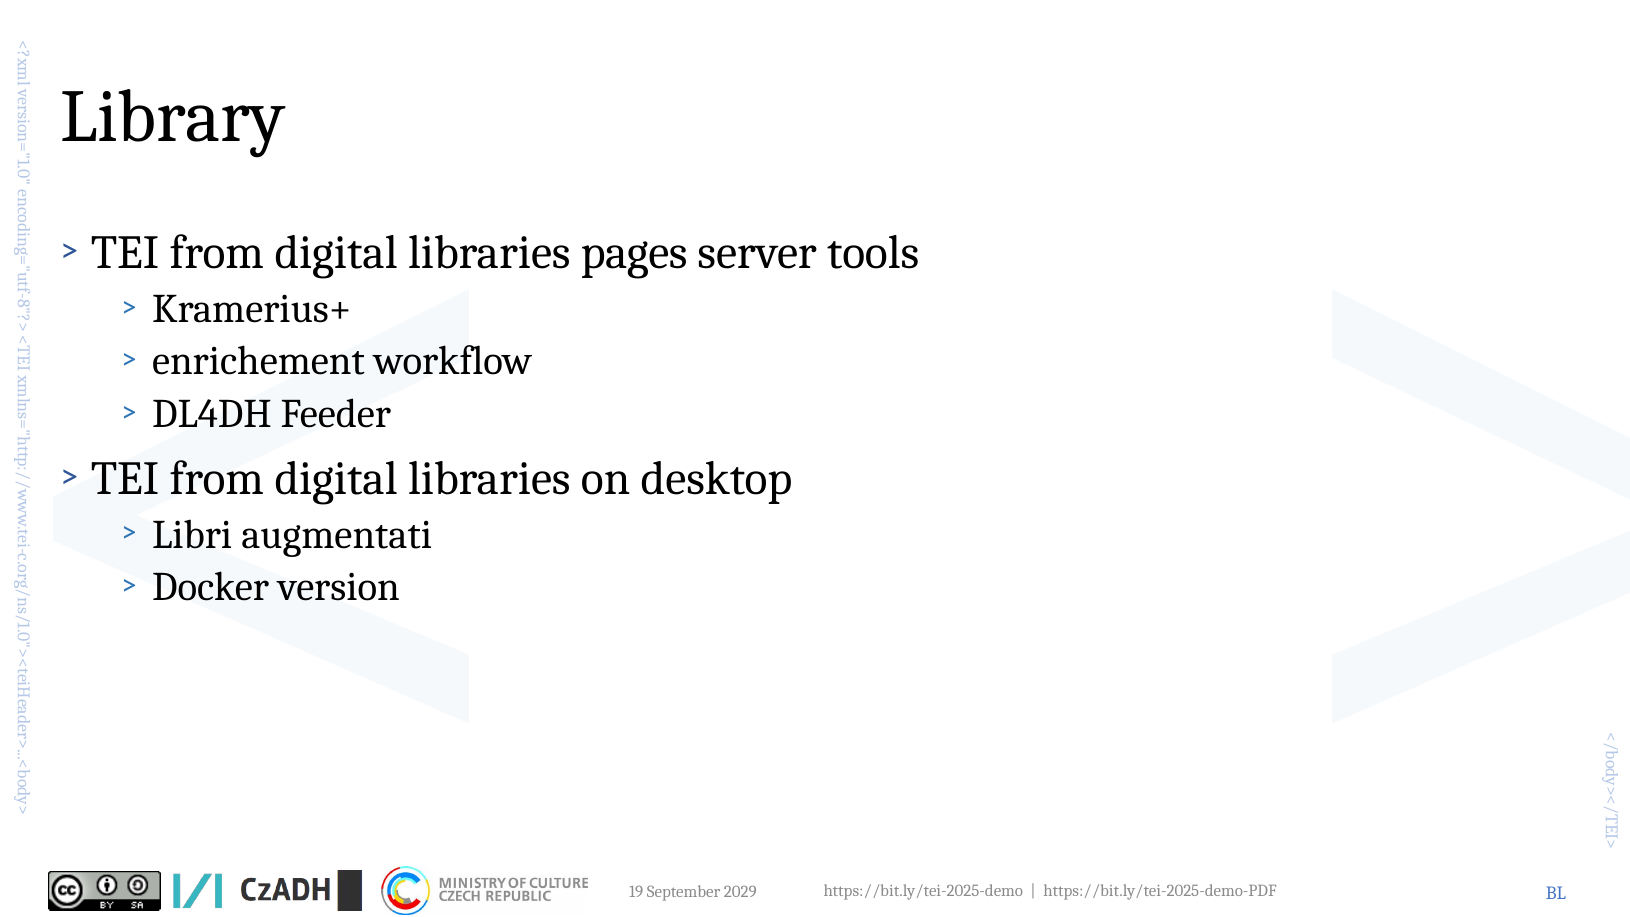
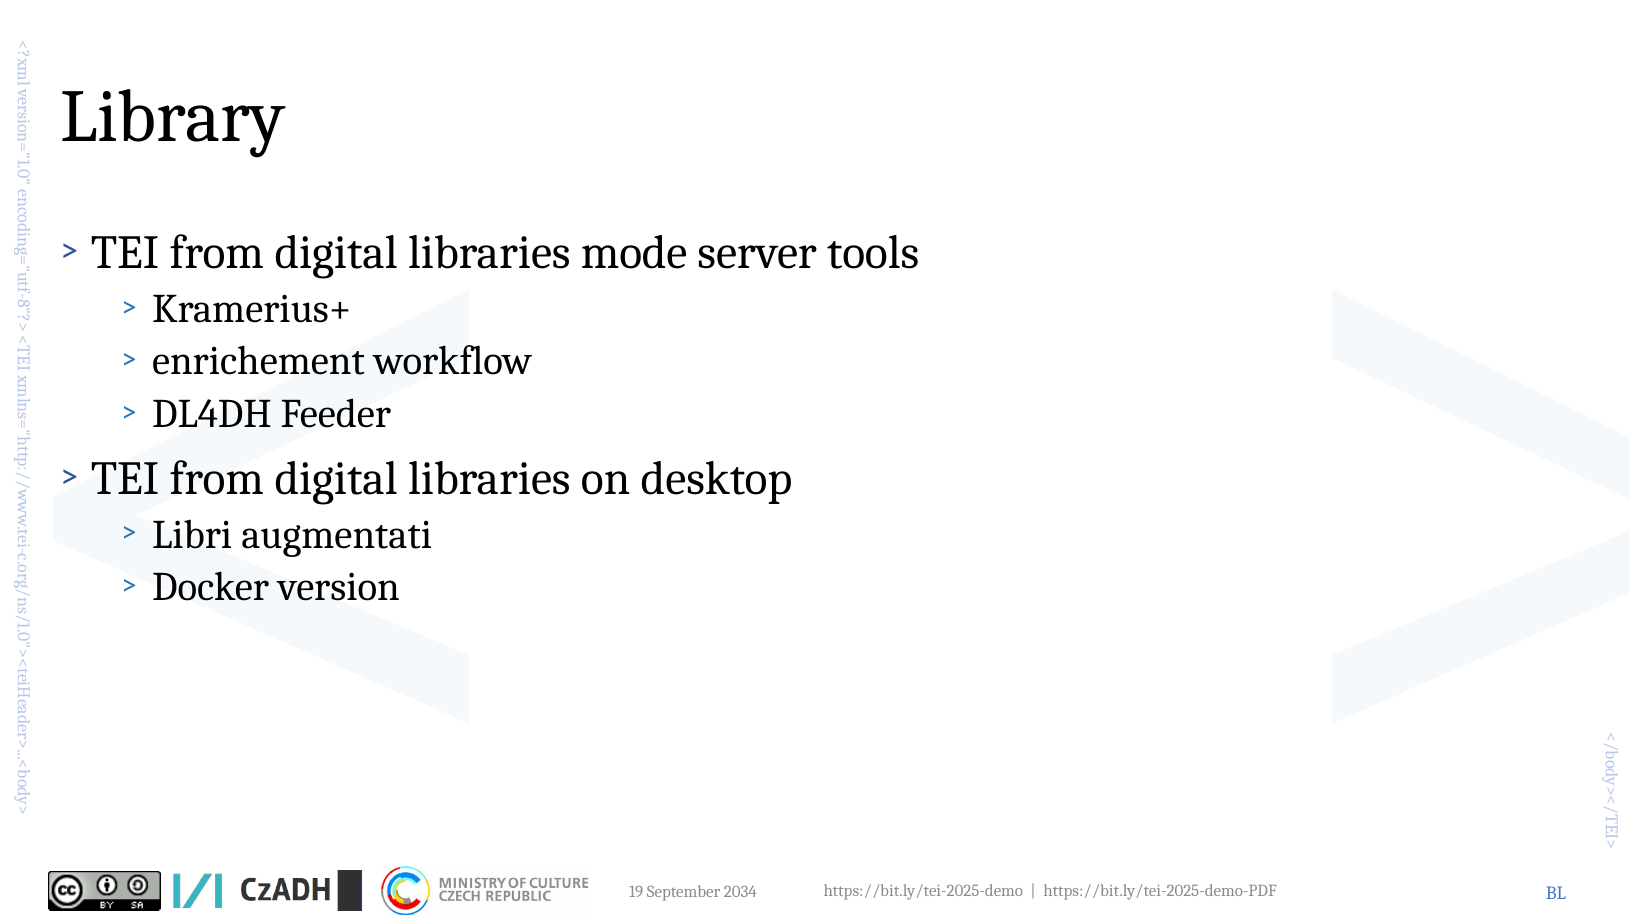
pages: pages -> mode (634, 253)
2029: 2029 -> 2034 (740, 892)
